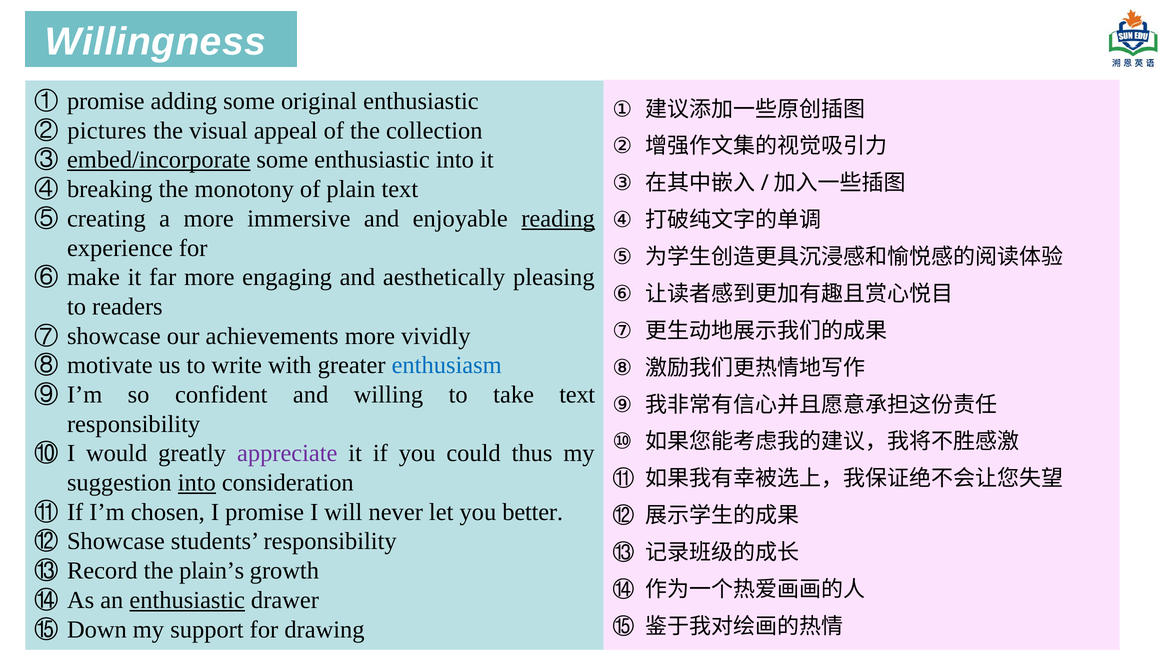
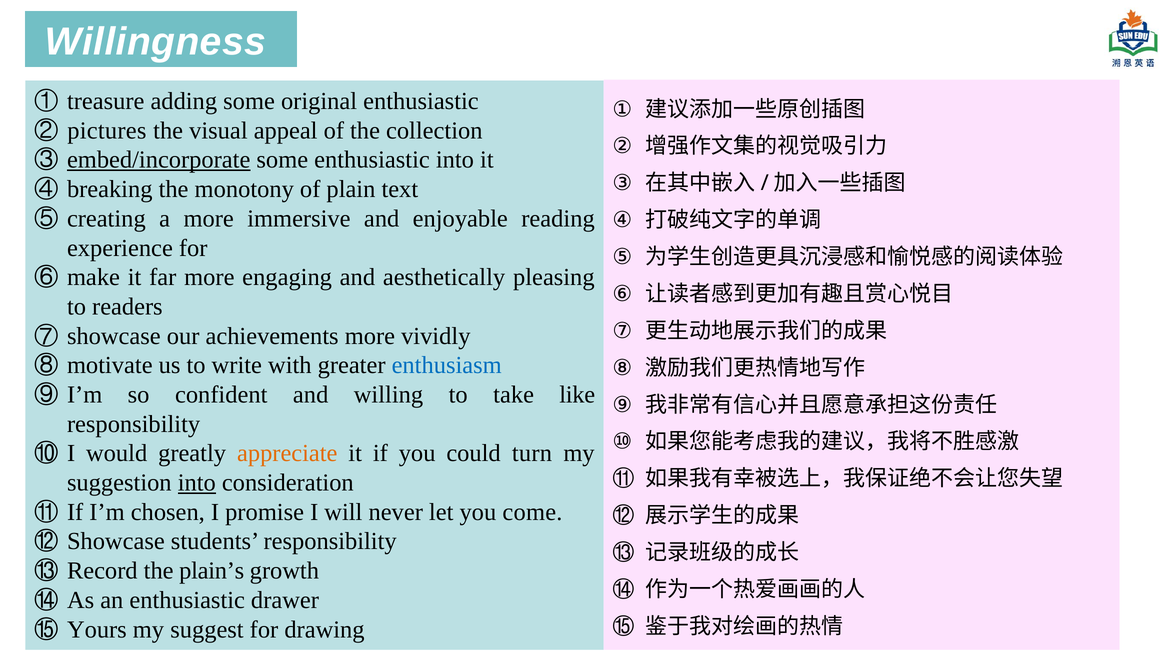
promise: promise -> treasure (106, 101)
reading underline: present -> none (558, 219)
take text: text -> like (577, 395)
appreciate colour: purple -> orange (287, 453)
thus: thus -> turn (532, 453)
better: better -> come (532, 512)
enthusiastic underline: present -> none (187, 600)
Down: Down -> Yours (97, 629)
support: support -> suggest (207, 629)
